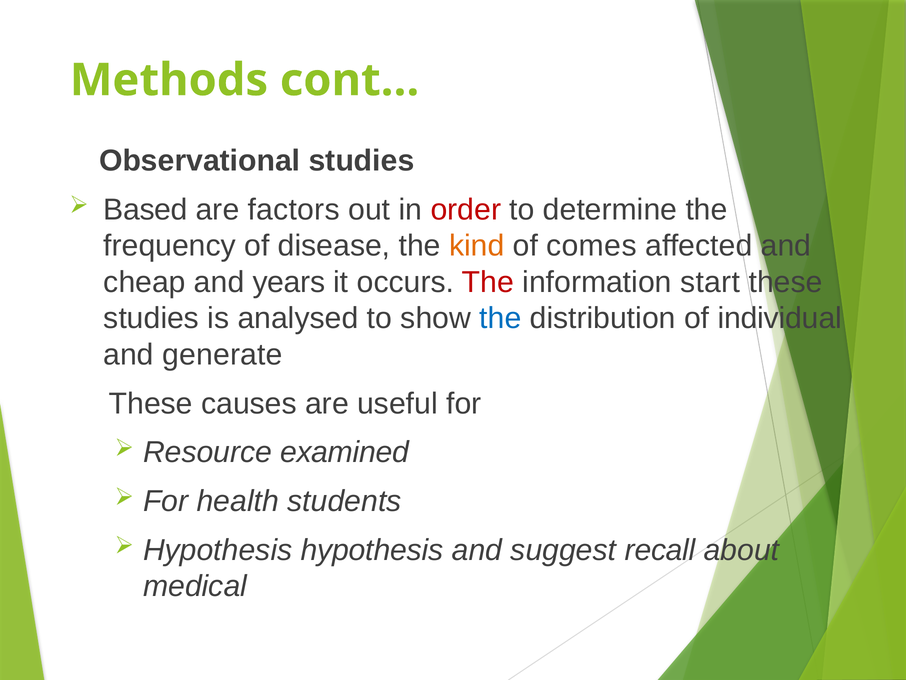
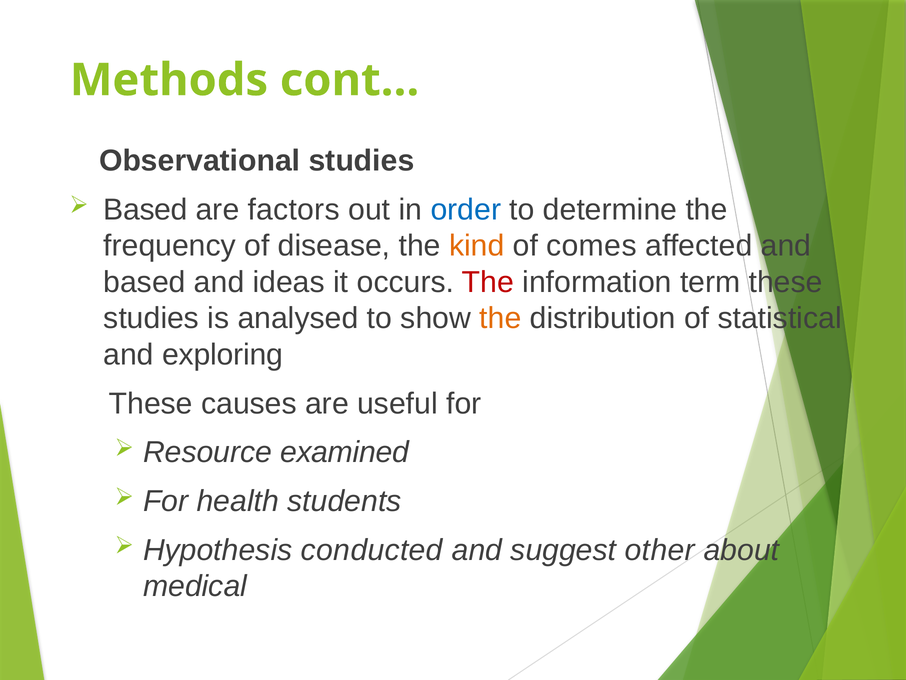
order colour: red -> blue (466, 210)
cheap: cheap -> based (145, 282)
years: years -> ideas (289, 282)
start: start -> term (710, 282)
the colour: blue -> orange (500, 318)
individual: individual -> statistical (780, 318)
generate: generate -> exploring (223, 354)
Hypothesis hypothesis: hypothesis -> conducted (372, 550)
recall: recall -> other (660, 550)
